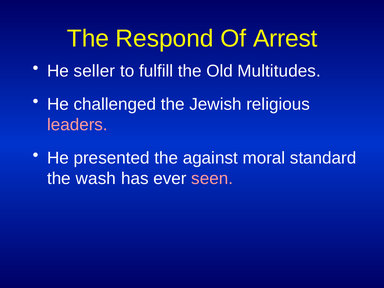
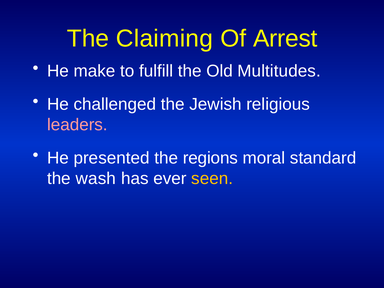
Respond: Respond -> Claiming (164, 39)
seller: seller -> make (94, 71)
against: against -> regions (210, 158)
seen colour: pink -> yellow (212, 179)
